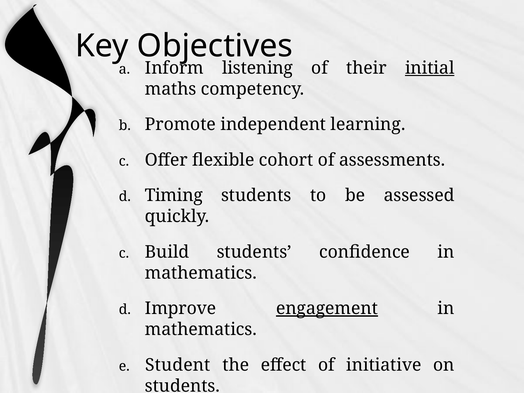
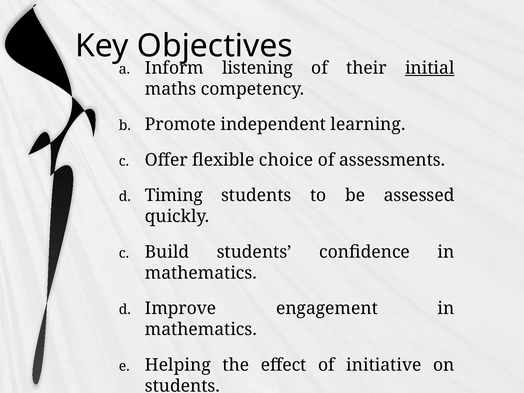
cohort: cohort -> choice (286, 160)
engagement underline: present -> none (327, 308)
Student: Student -> Helping (178, 365)
